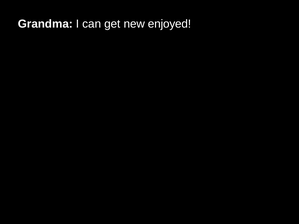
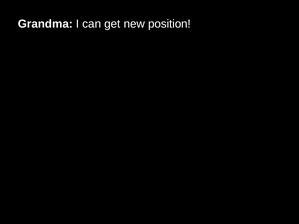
enjoyed: enjoyed -> position (169, 24)
